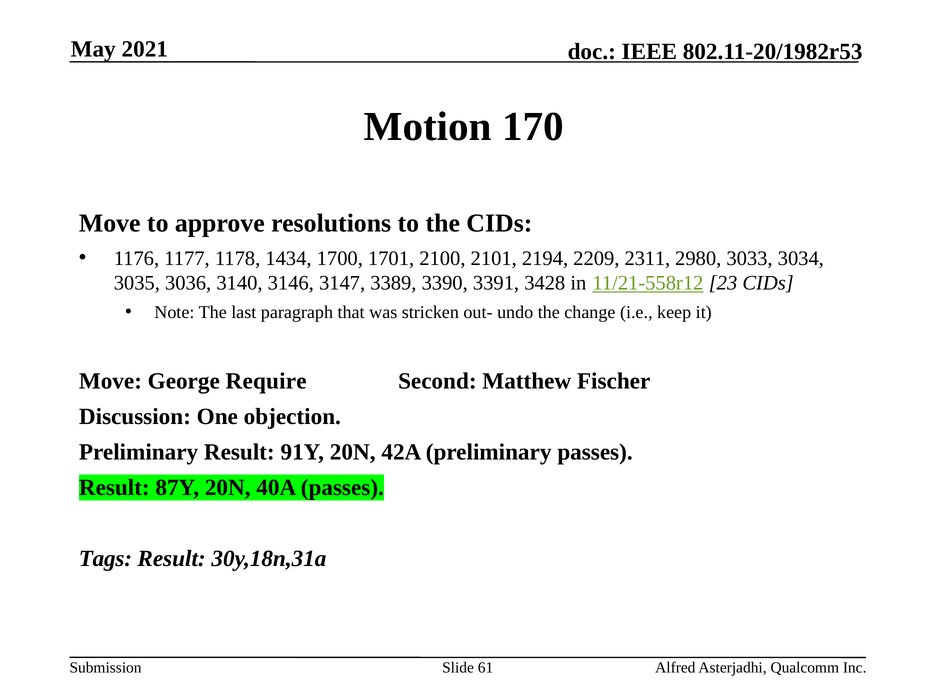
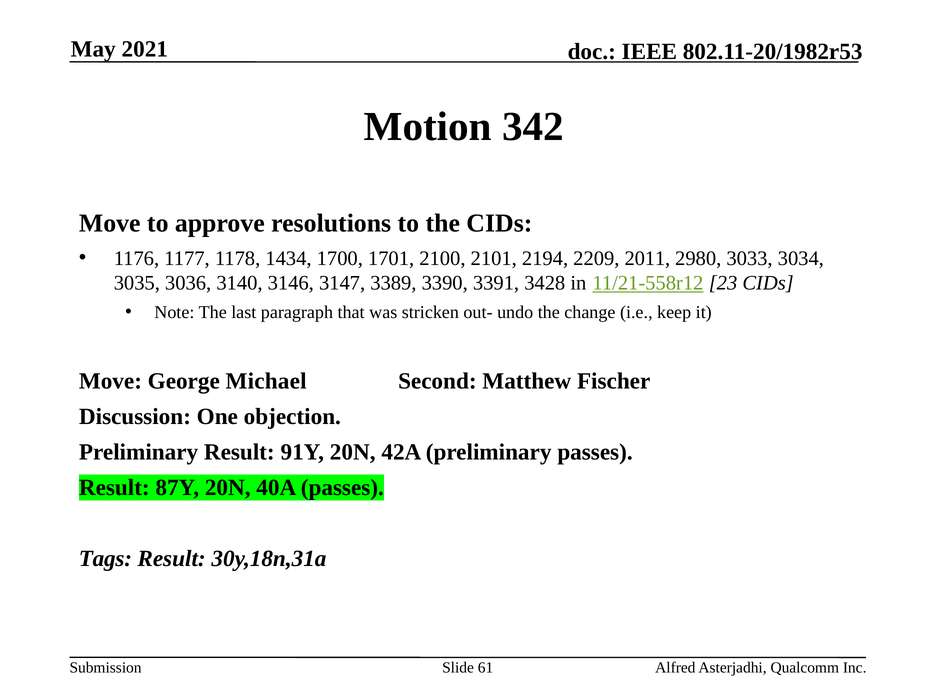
170: 170 -> 342 (533, 127)
2311: 2311 -> 2011 (647, 258)
Require: Require -> Michael (266, 381)
